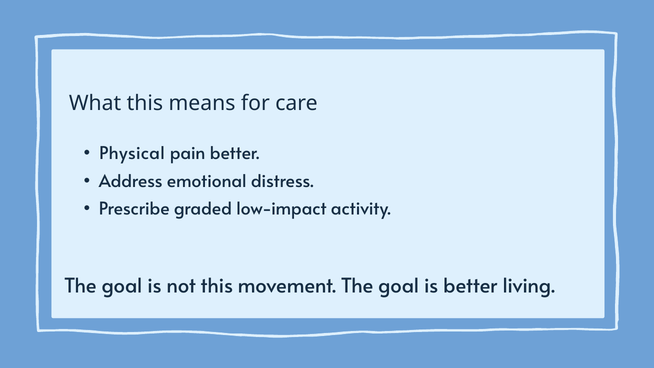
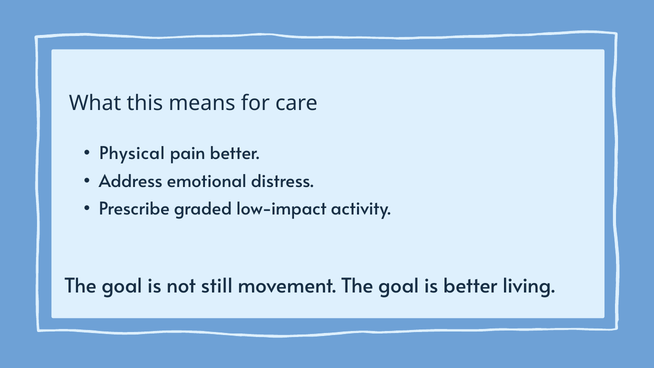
not this: this -> still (217, 286)
